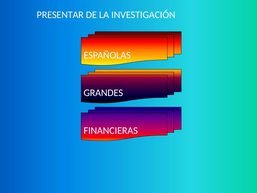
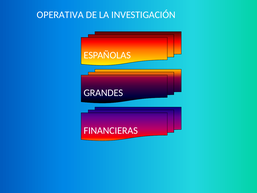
PRESENTAR: PRESENTAR -> OPERATIVA (60, 15)
